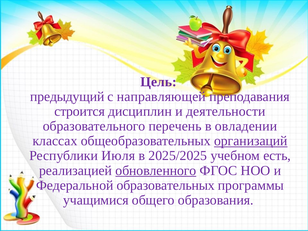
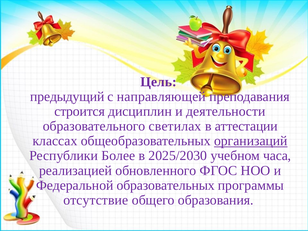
перечень: перечень -> светилах (175, 126)
овладении: овладении -> аттестации (246, 126)
Июля: Июля -> Более (118, 156)
2025/2025: 2025/2025 -> 2025/2030 (178, 156)
есть: есть -> часа (277, 156)
обновленного underline: present -> none (156, 171)
учащимися: учащимися -> отсутствие (96, 200)
